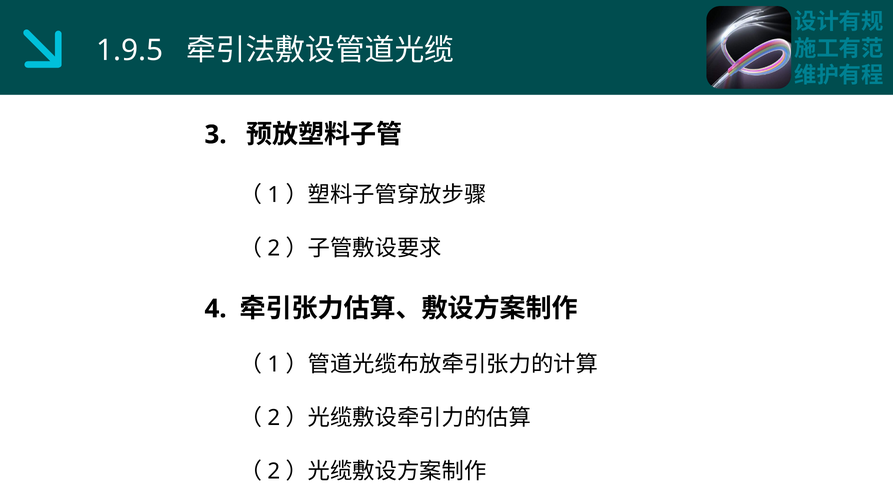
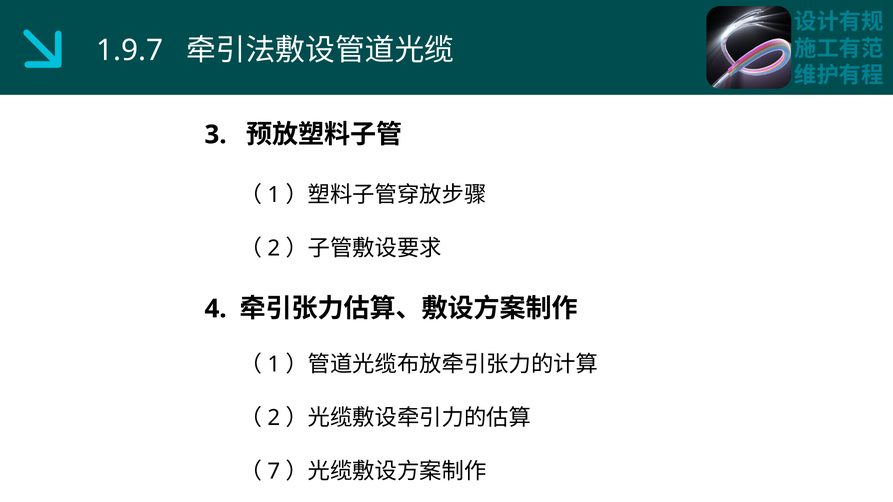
1.9.5: 1.9.5 -> 1.9.7 (130, 50)
2: 2 -> 7 (274, 472)
